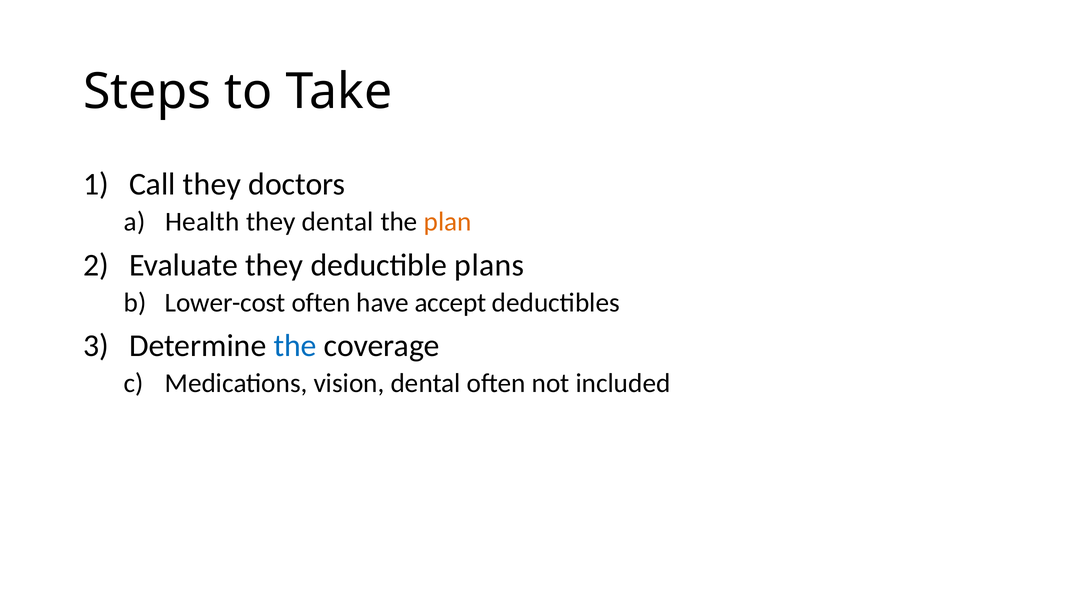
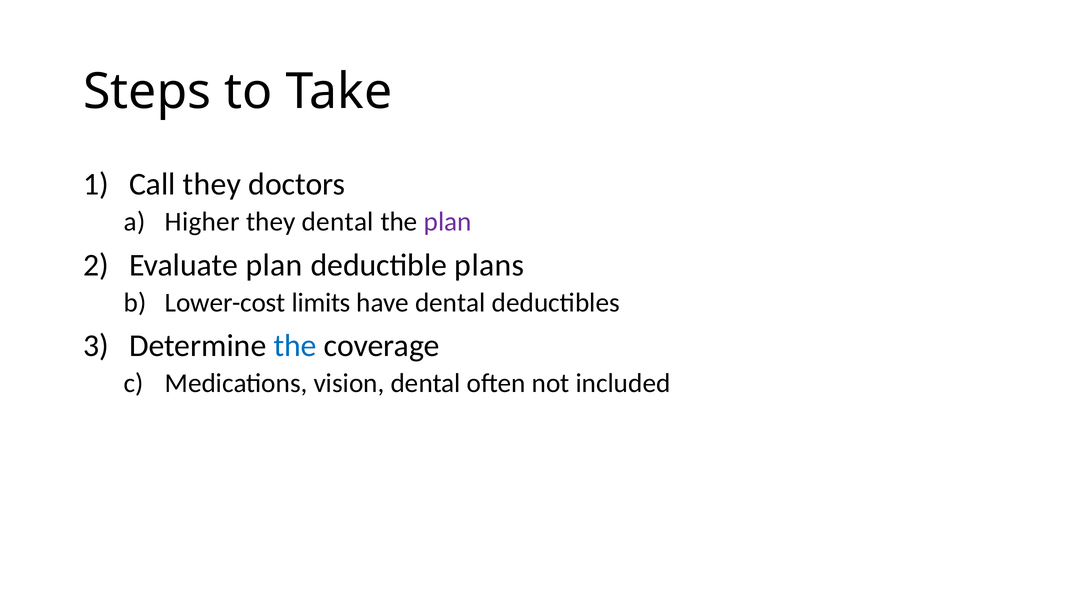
Health: Health -> Higher (202, 222)
plan colour: orange -> purple (448, 222)
Evaluate they: they -> plan (274, 265)
Lower-cost often: often -> limits (321, 303)
have accept: accept -> dental (450, 303)
